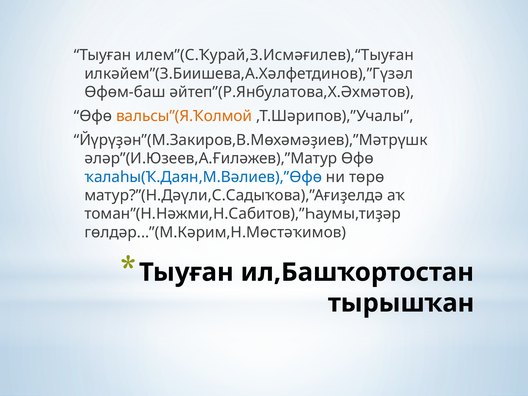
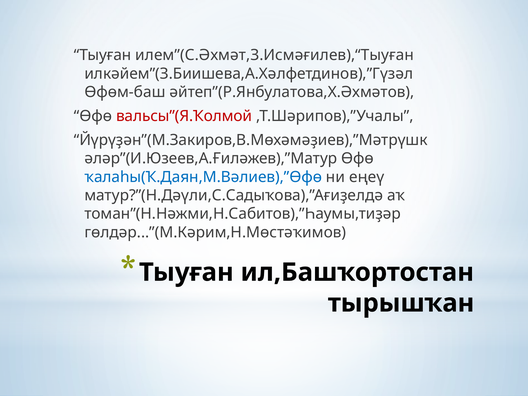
илем”(С.Ҡурай,З.Исмәғилев),“Тыуған: илем”(С.Ҡурай,З.Исмәғилев),“Тыуған -> илем”(С.Әхмәт,З.Исмәғилев),“Тыуған (275, 55)
вальсы”(Я.Ҡолмой colour: orange -> red (184, 116)
төрө: төрө -> еңеү (367, 177)
